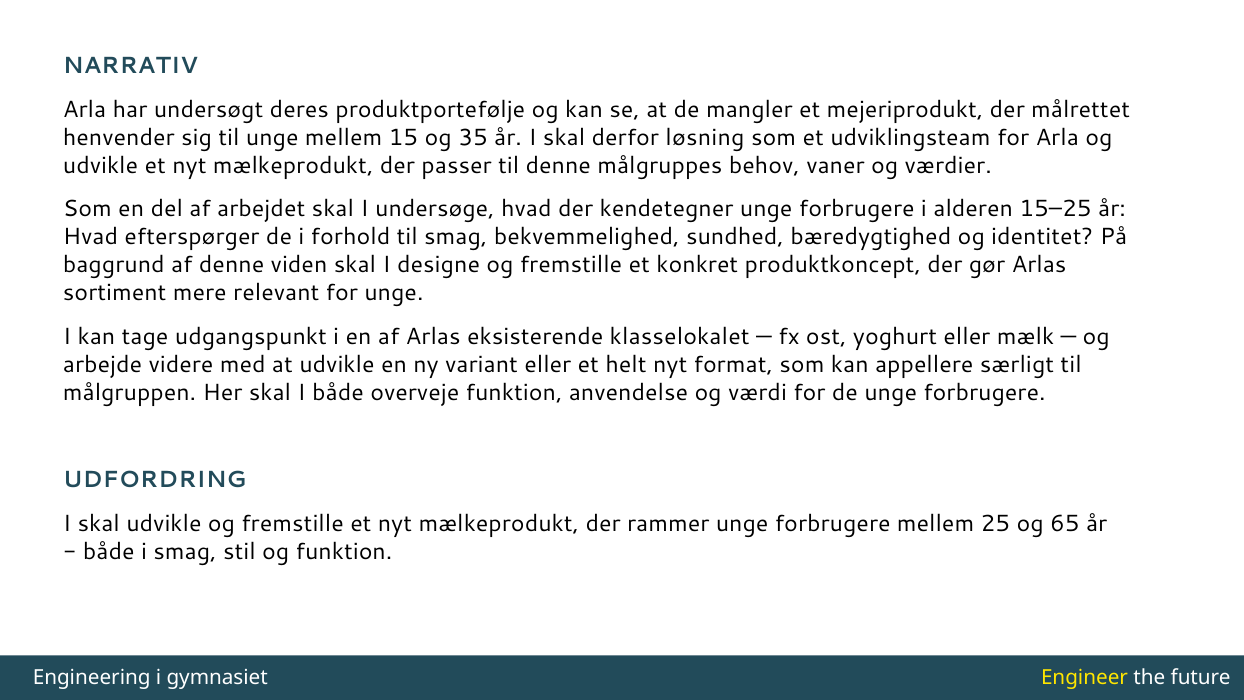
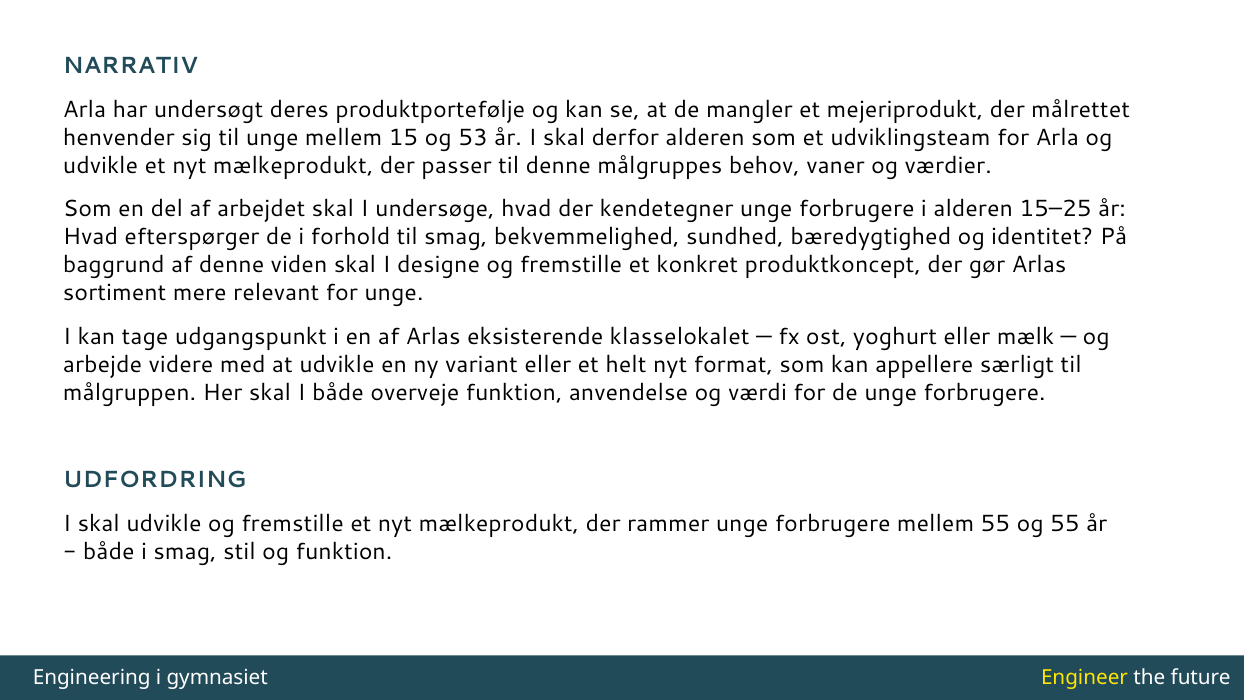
35: 35 -> 53 (473, 138)
derfor løsning: løsning -> alderen (705, 138)
mellem 25: 25 -> 55 (995, 523)
og 65: 65 -> 55 (1065, 523)
